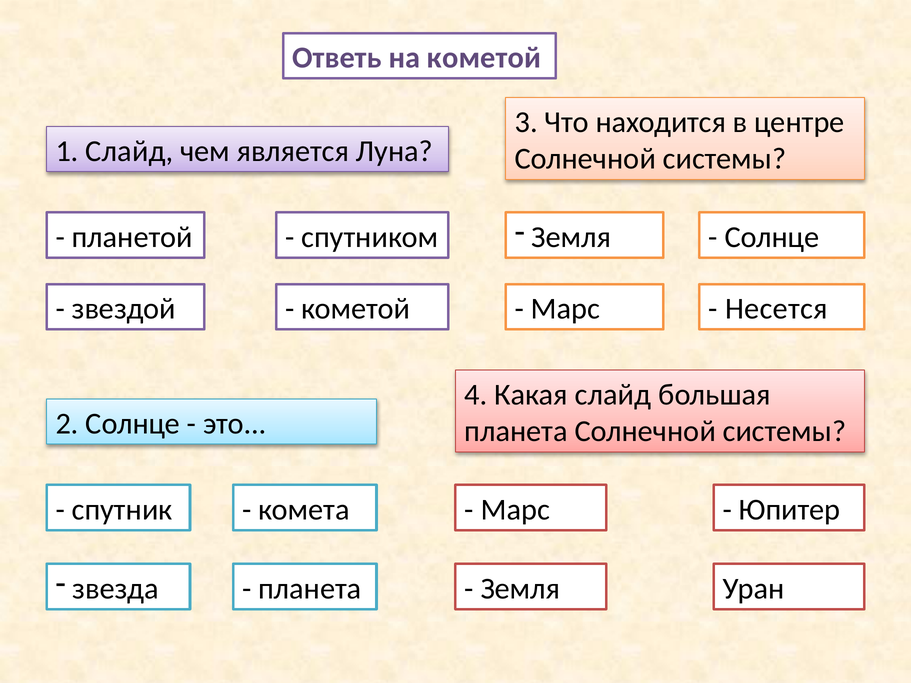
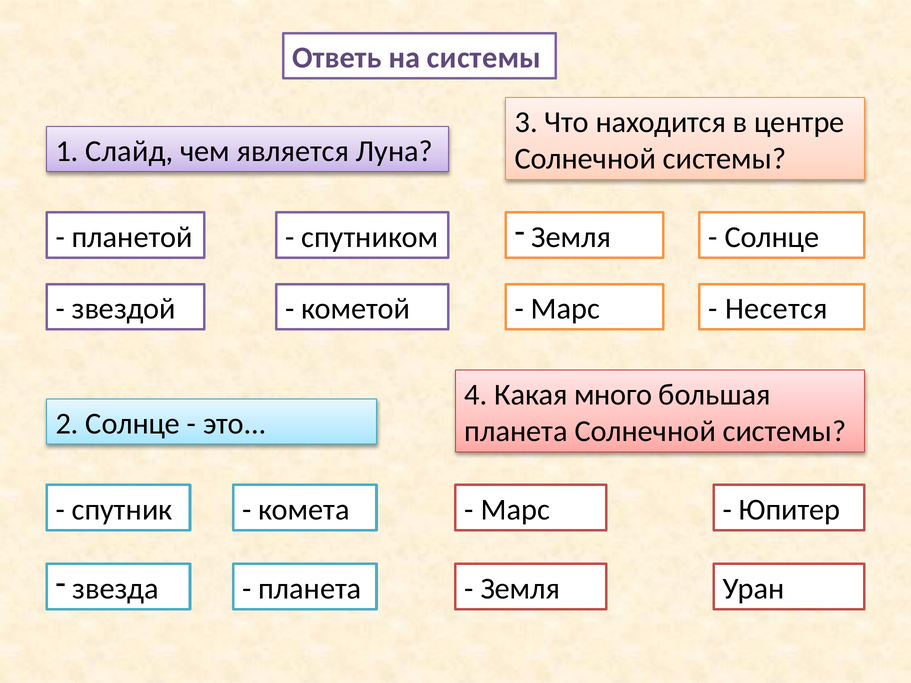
на кометой: кометой -> системы (484, 58)
Какая слайд: слайд -> много (613, 395)
